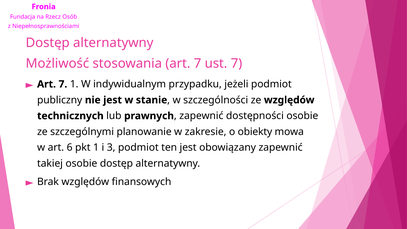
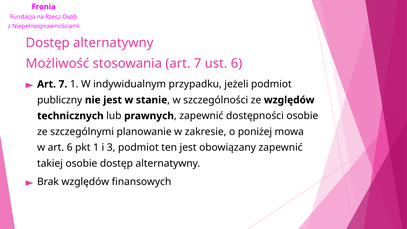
ust 7: 7 -> 6 (236, 63)
obiekty: obiekty -> poniżej (255, 132)
